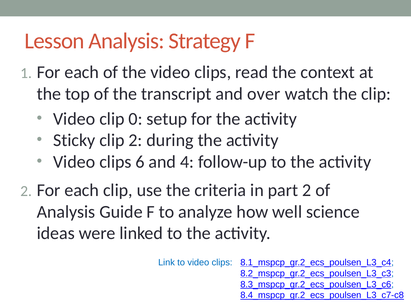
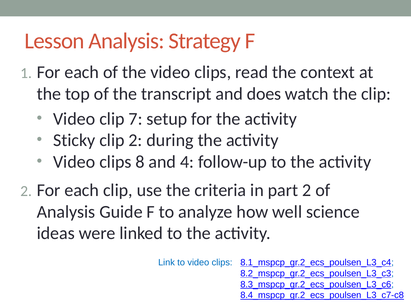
over: over -> does (264, 94)
0: 0 -> 7 (136, 119)
6: 6 -> 8 (140, 162)
